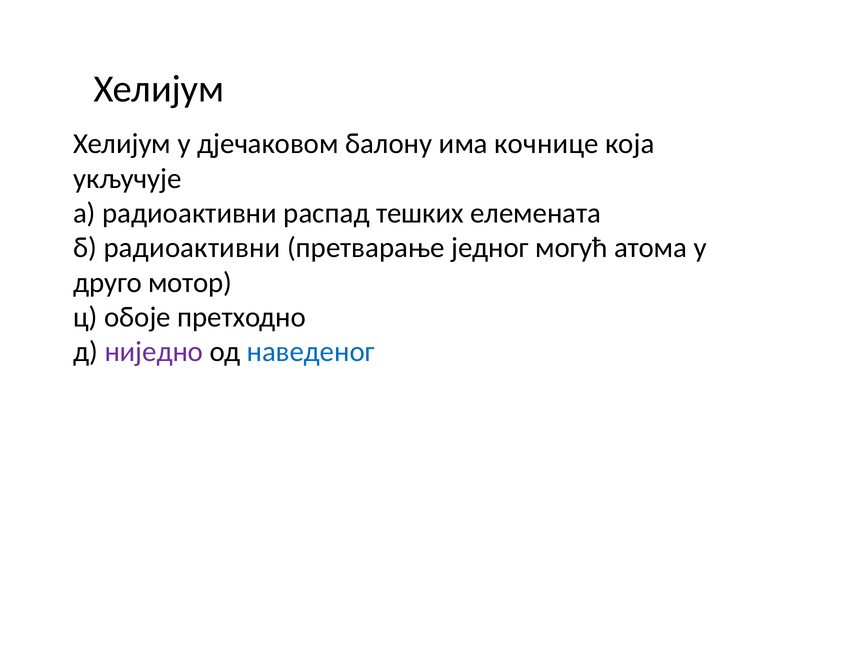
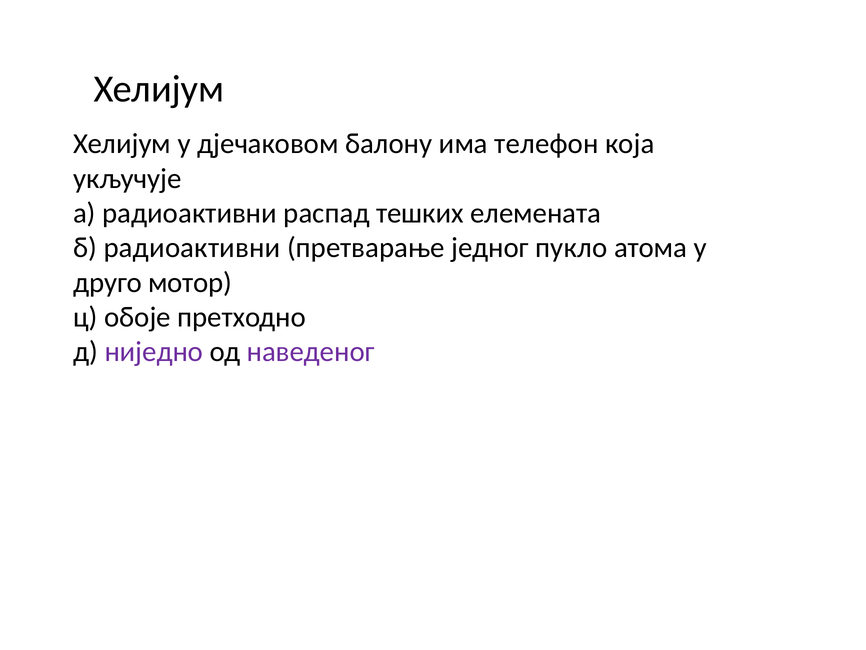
кочнице: кочнице -> телефон (547, 144)
могућ: могућ -> пукло (571, 248)
наведеног colour: blue -> purple (311, 352)
